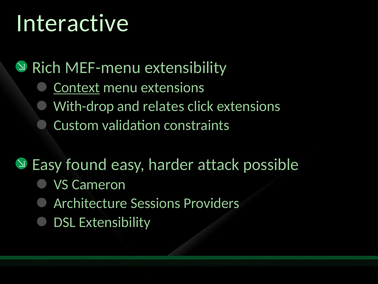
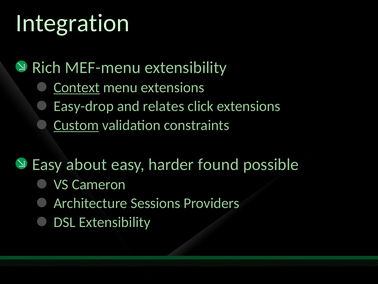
Interactive: Interactive -> Integration (73, 23)
With-drop: With-drop -> Easy-drop (84, 106)
Custom underline: none -> present (76, 125)
found: found -> about (86, 164)
attack: attack -> found (218, 164)
